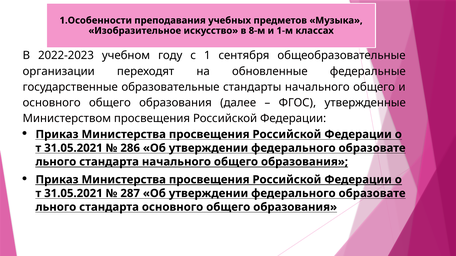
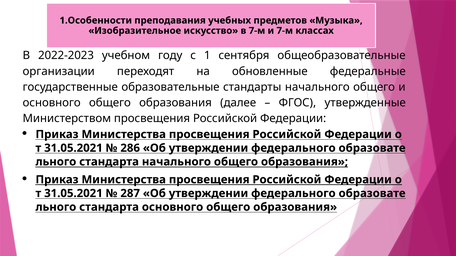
в 8-м: 8-м -> 7-м (257, 31)
и 1-м: 1-м -> 7-м (285, 31)
